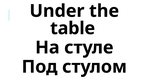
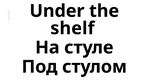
table: table -> shelf (72, 28)
